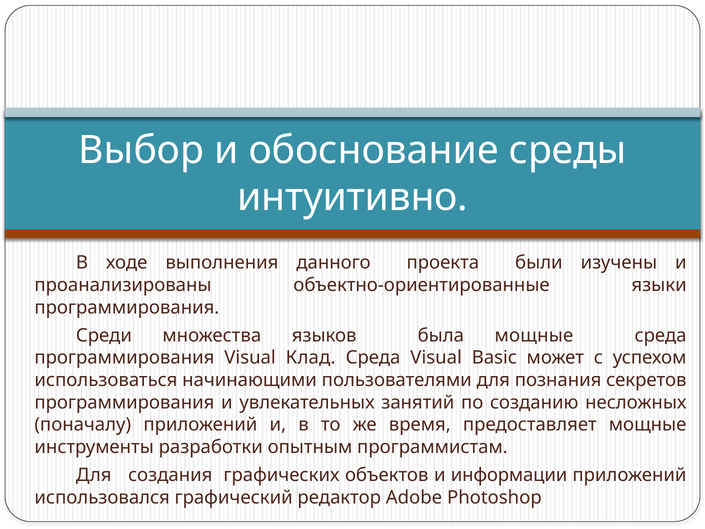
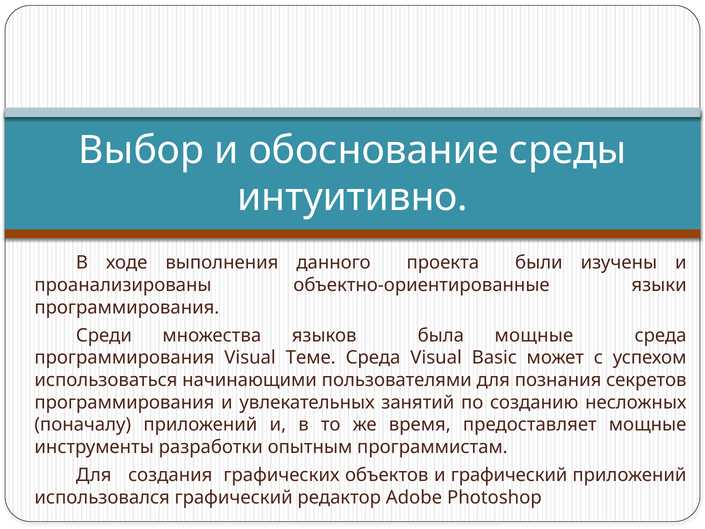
Клад: Клад -> Теме (311, 358)
и информации: информации -> графический (509, 475)
